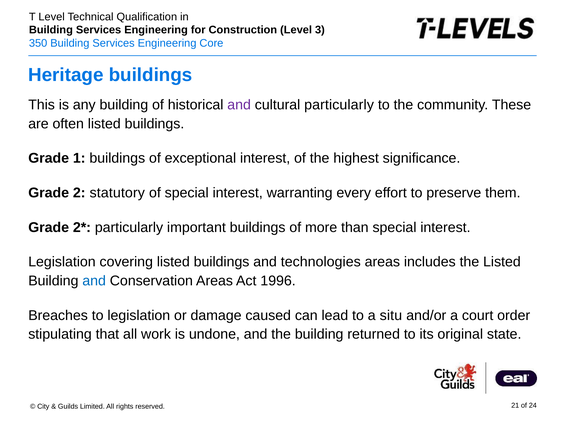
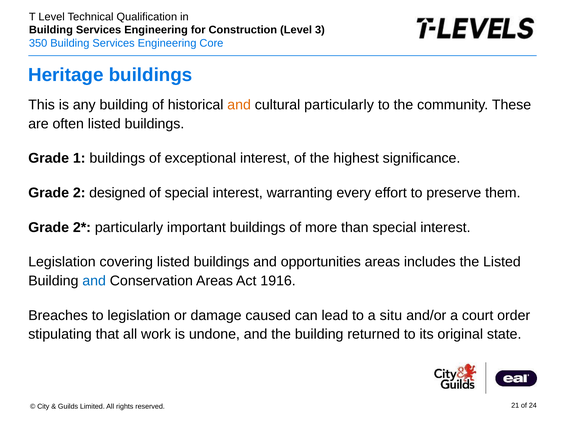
and colour: purple -> orange (239, 105)
statutory: statutory -> designed (117, 193)
technologies: technologies -> opportunities (321, 262)
1996: 1996 -> 1916 (278, 281)
